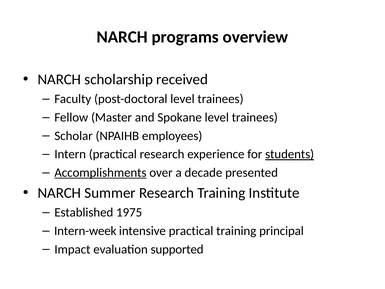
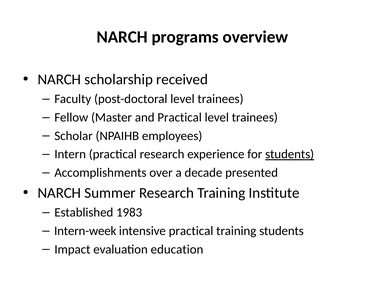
and Spokane: Spokane -> Practical (180, 117)
Accomplishments underline: present -> none (100, 172)
1975: 1975 -> 1983 (129, 212)
training principal: principal -> students (281, 231)
supported: supported -> education (177, 249)
